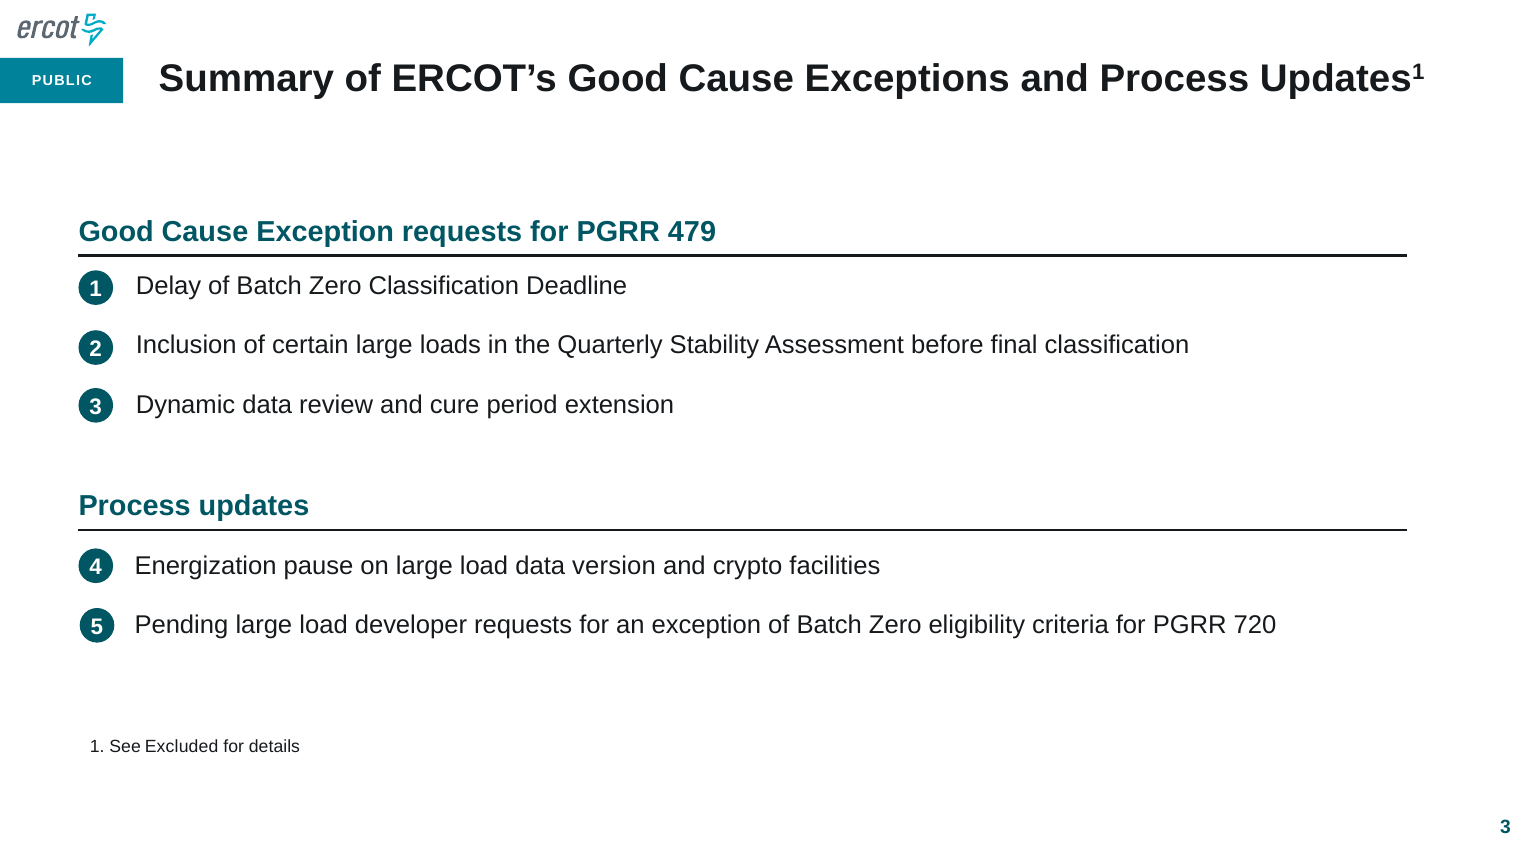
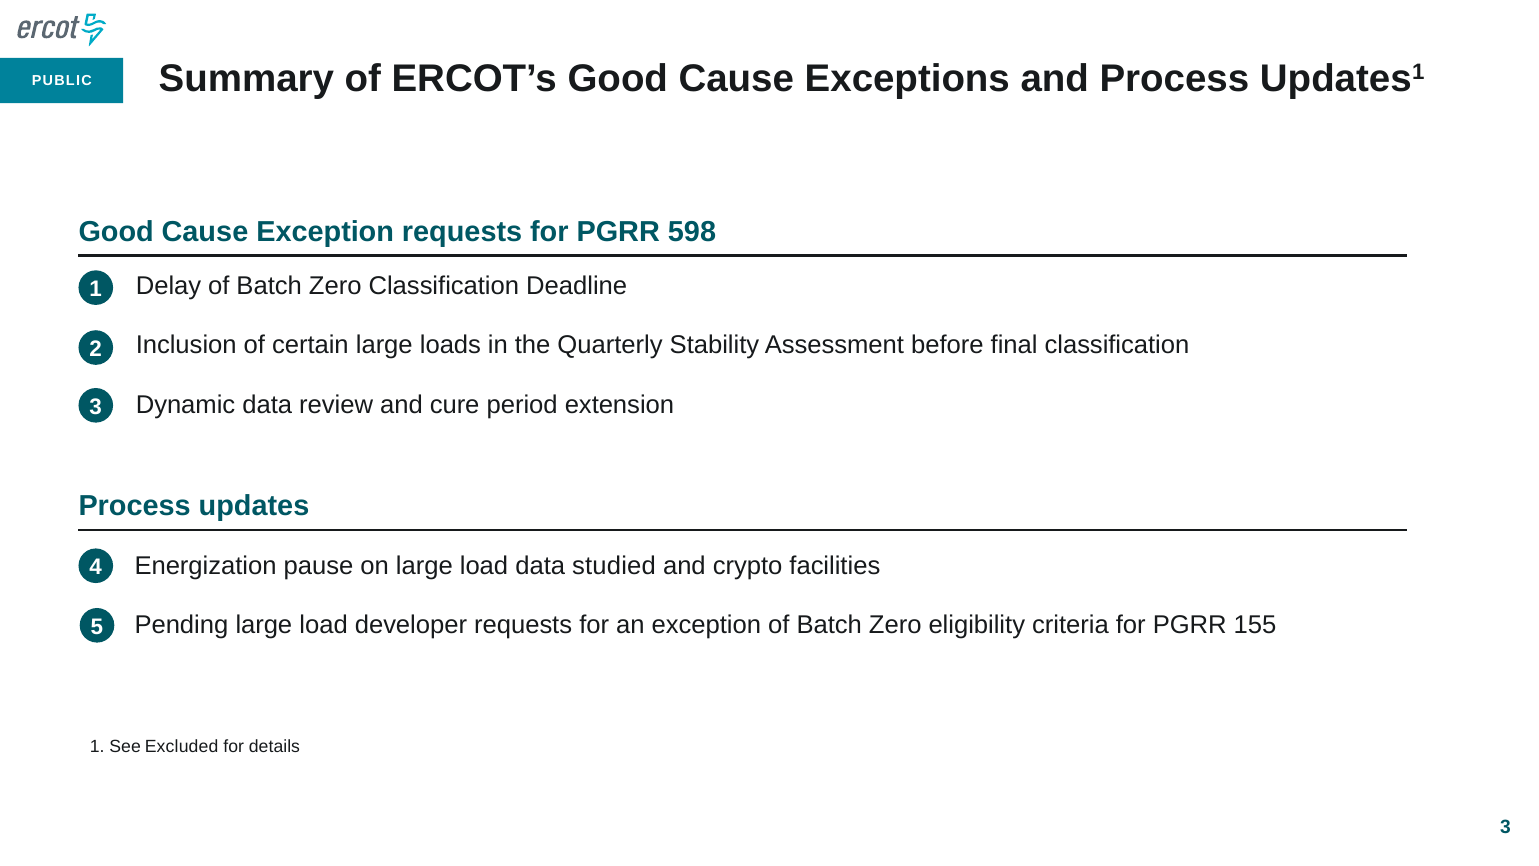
479: 479 -> 598 (692, 232)
version: version -> studied (614, 565)
720: 720 -> 155 (1255, 625)
